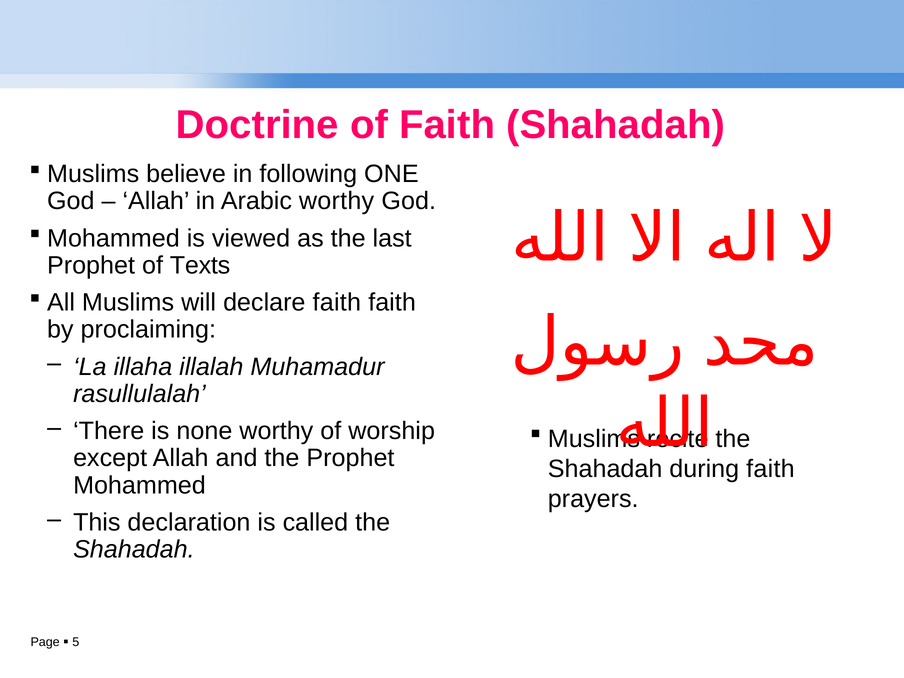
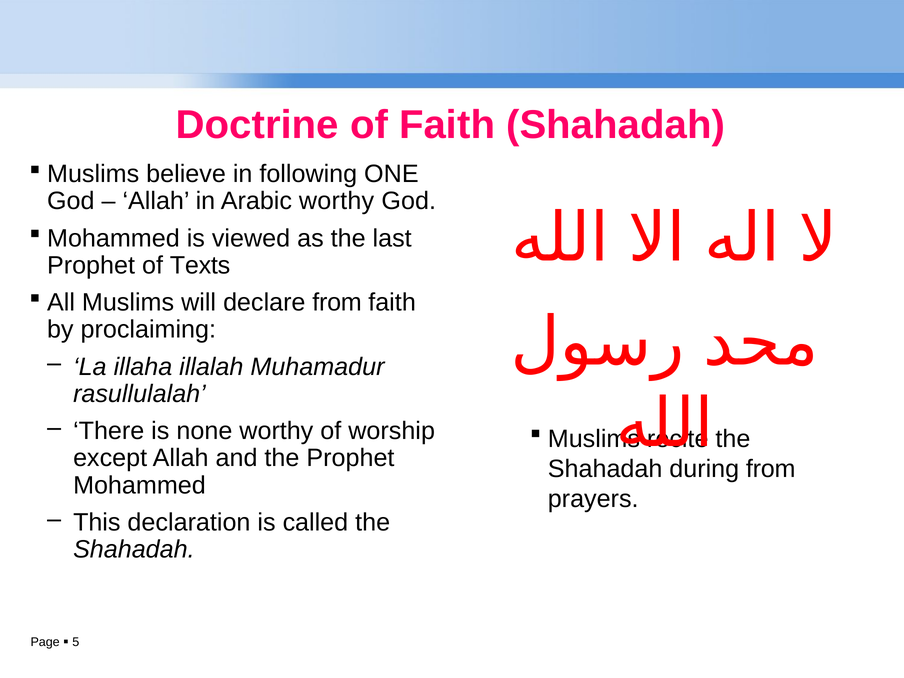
declare faith: faith -> from (337, 303)
during faith: faith -> from (771, 469)
